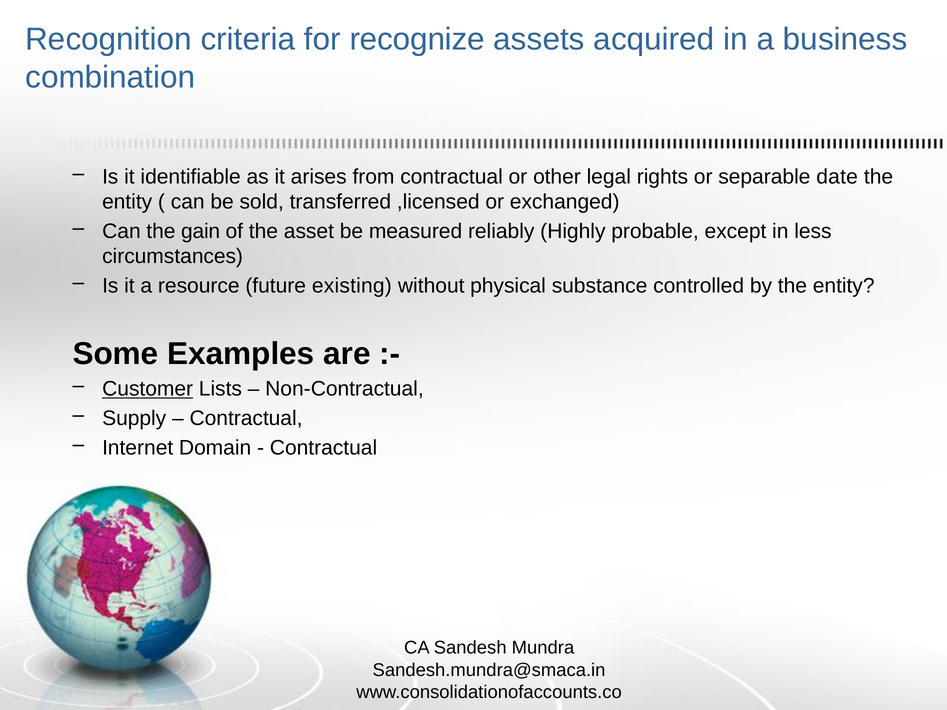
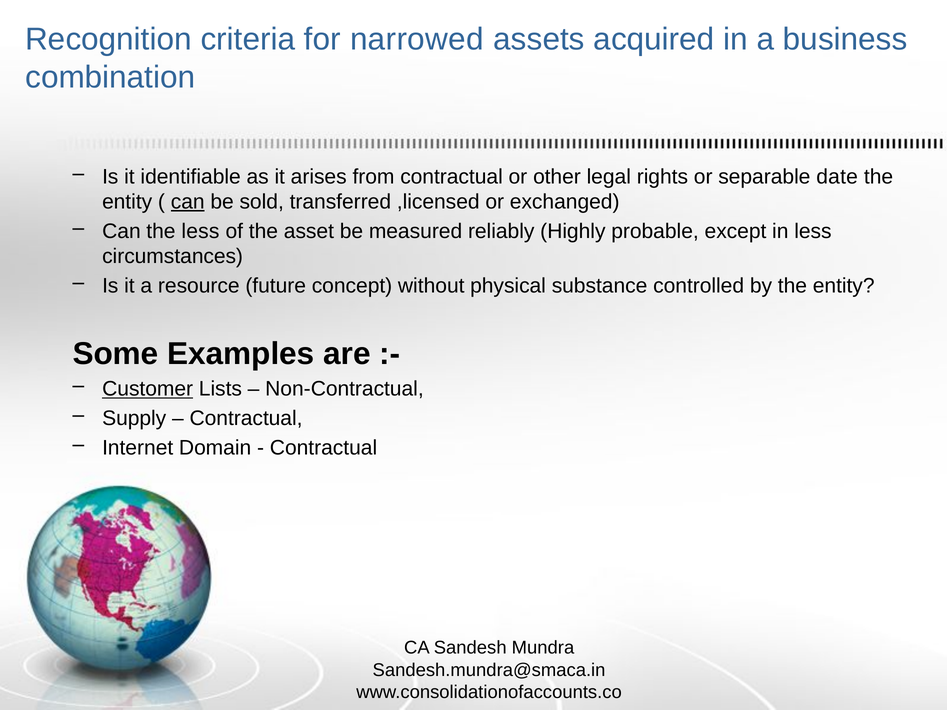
recognize: recognize -> narrowed (417, 39)
can underline: none -> present (188, 202)
the gain: gain -> less (200, 231)
existing: existing -> concept (352, 286)
